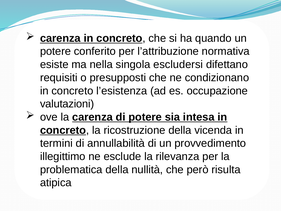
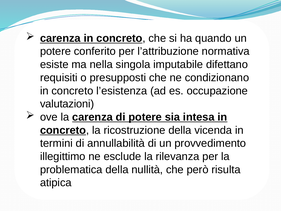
escludersi: escludersi -> imputabile (178, 64)
